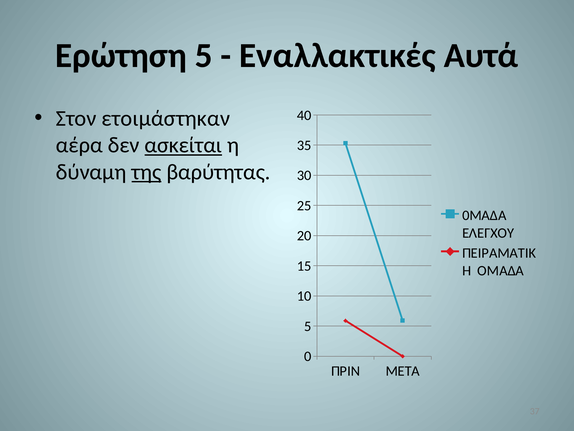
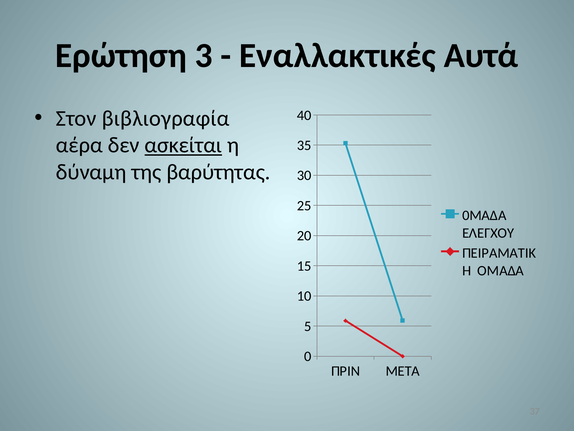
Ερώτηση 5: 5 -> 3 (204, 56)
ετοιμάστηκαν: ετοιμάστηκαν -> βιβλιογραφία (166, 118)
της underline: present -> none (146, 172)
